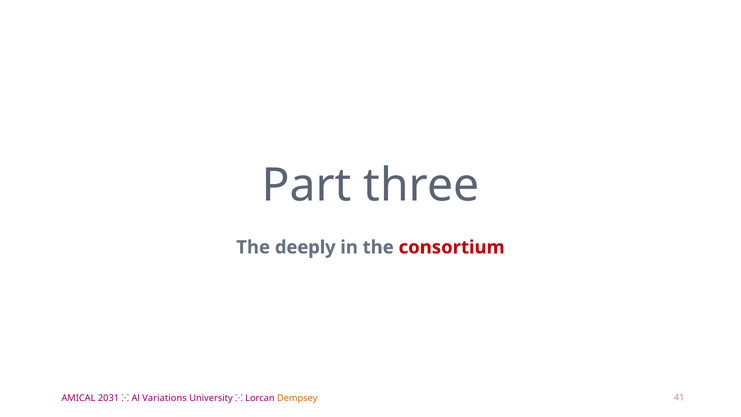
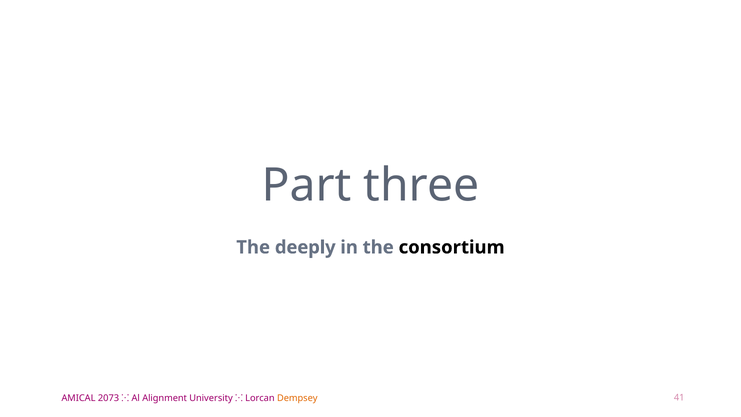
consortium colour: red -> black (452, 247)
2031: 2031 -> 2073 (109, 398)
Variations: Variations -> Alignment (165, 398)
